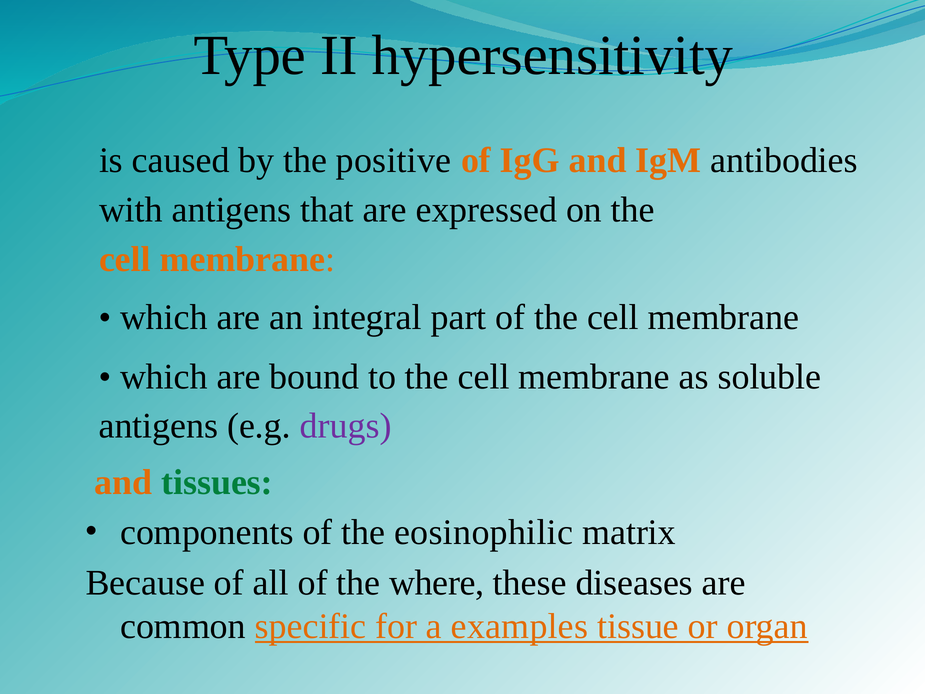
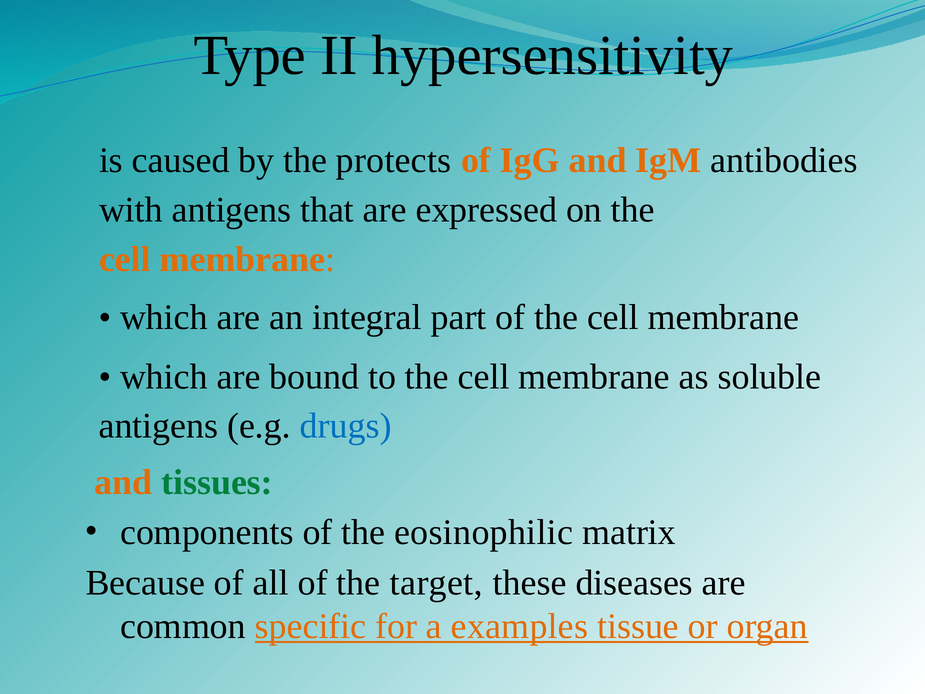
positive: positive -> protects (394, 160)
drugs colour: purple -> blue (346, 426)
where: where -> target (436, 583)
